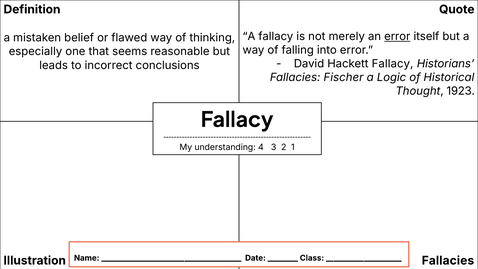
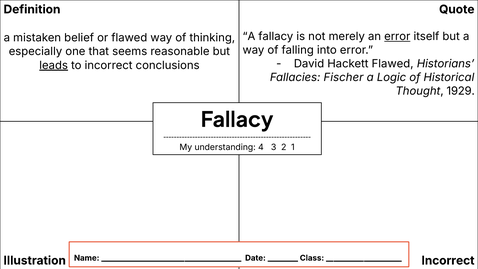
Hackett Fallacy: Fallacy -> Flawed (393, 64)
leads underline: none -> present (54, 65)
1923: 1923 -> 1929 (461, 91)
Illustration Fallacies: Fallacies -> Incorrect (448, 260)
